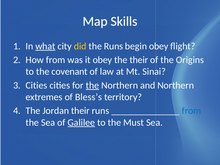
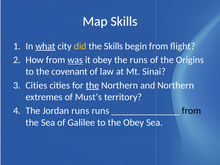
the Runs: Runs -> Skills (113, 46)
begin obey: obey -> from (159, 46)
was underline: none -> present (75, 60)
the their: their -> runs (139, 60)
Bless’s: Bless’s -> Must’s (88, 97)
Jordan their: their -> runs (80, 111)
from colour: blue -> black (191, 111)
Galilee underline: present -> none (81, 122)
the Must: Must -> Obey (134, 122)
